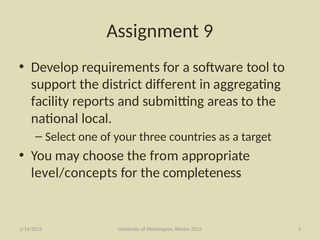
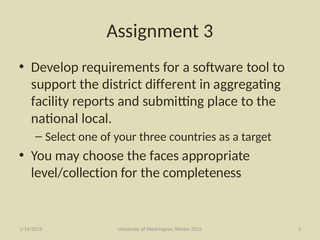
9: 9 -> 3 (208, 31)
areas: areas -> place (223, 101)
from: from -> faces (164, 156)
level/concepts: level/concepts -> level/collection (74, 173)
